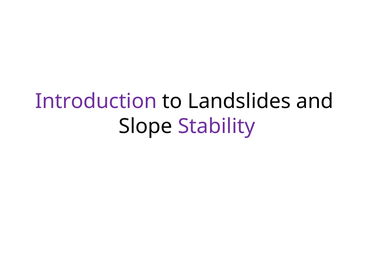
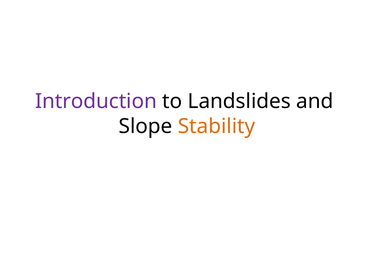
Stability colour: purple -> orange (217, 126)
